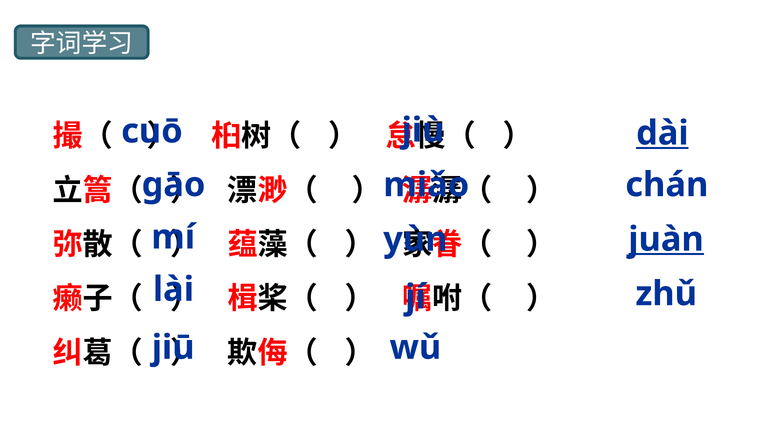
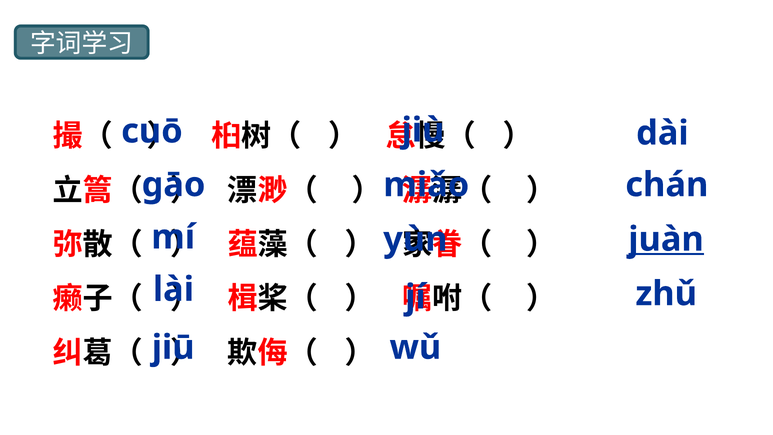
dài underline: present -> none (662, 133)
